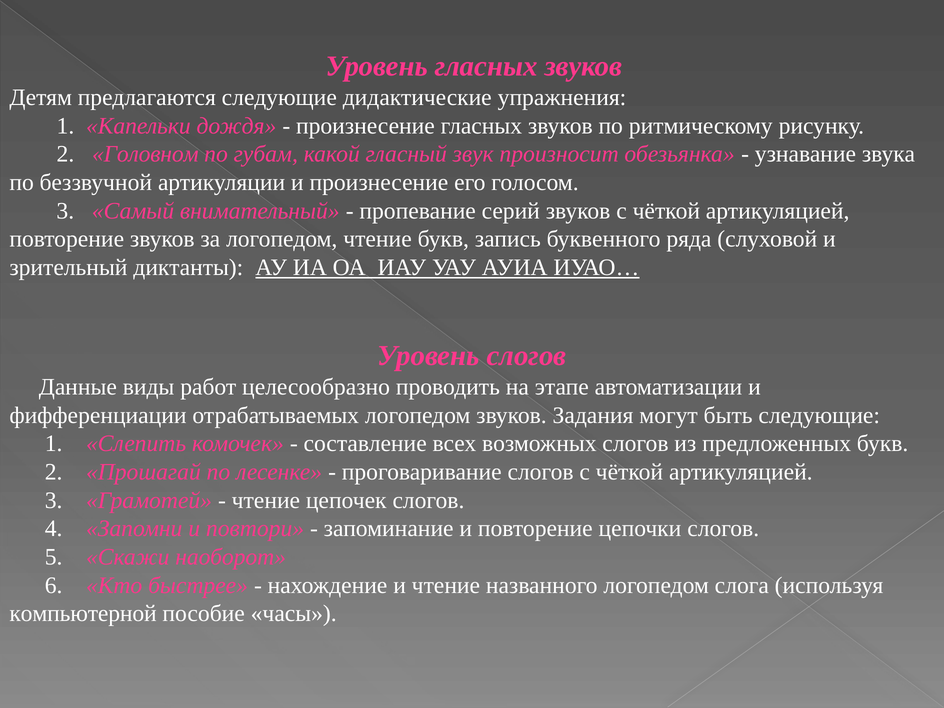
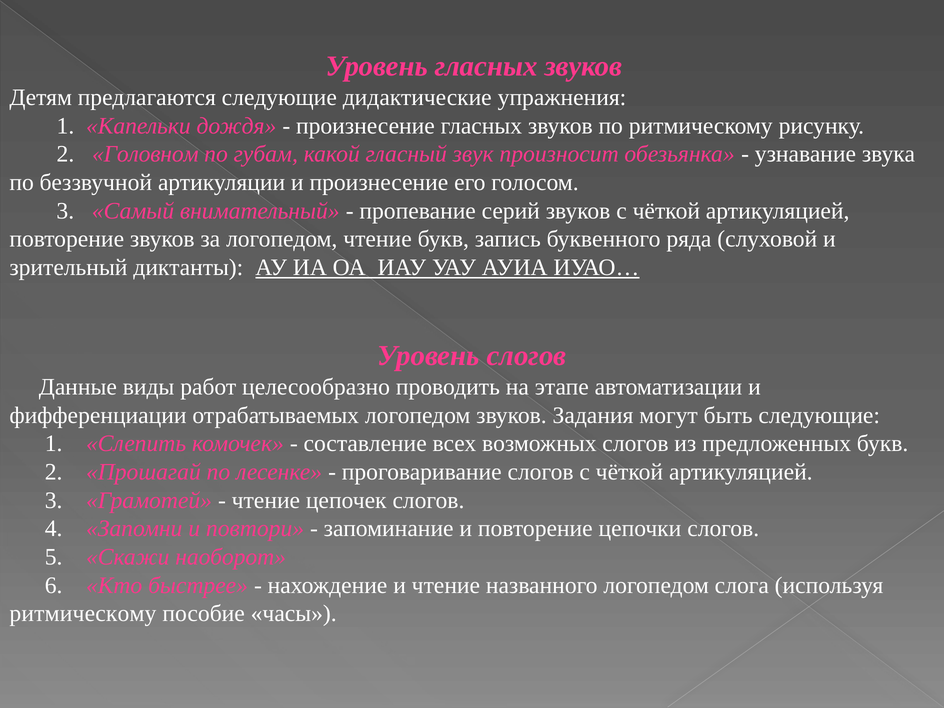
компьютерной: компьютерной -> ритмическому (83, 614)
